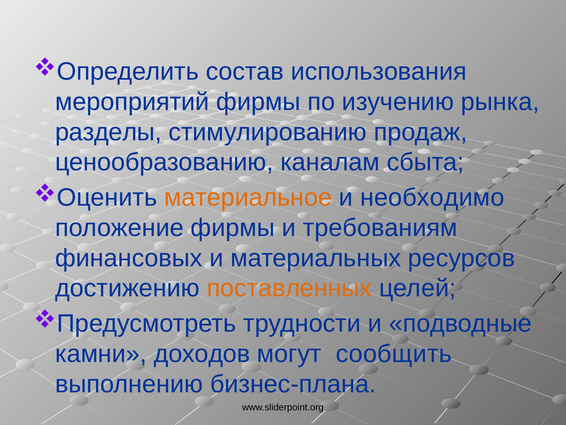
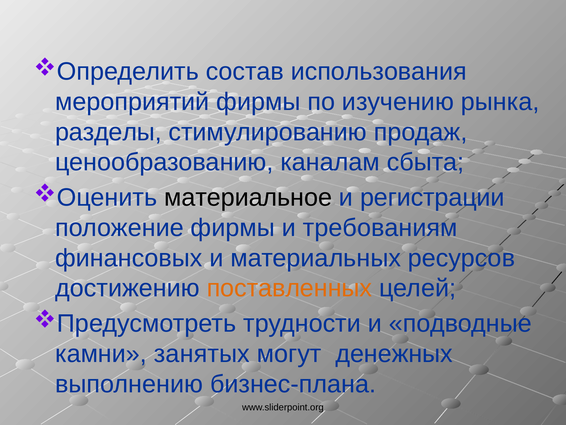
материальное colour: orange -> black (248, 197)
необходимо: необходимо -> регистрации (432, 197)
доходов: доходов -> занятых (202, 353)
сообщить: сообщить -> денежных (394, 353)
